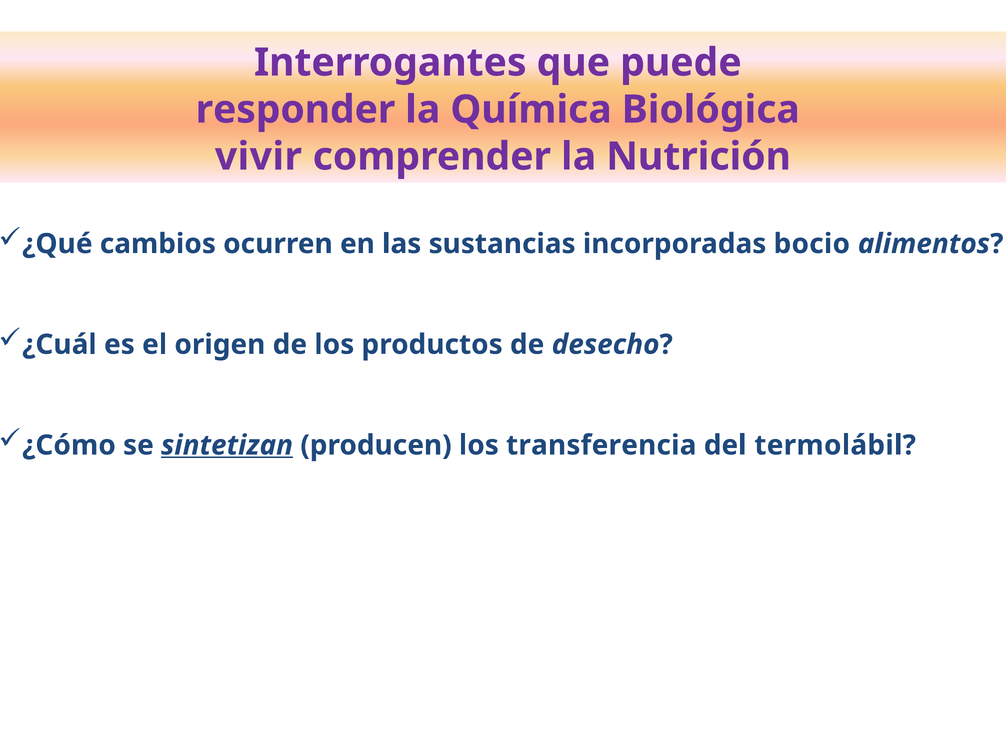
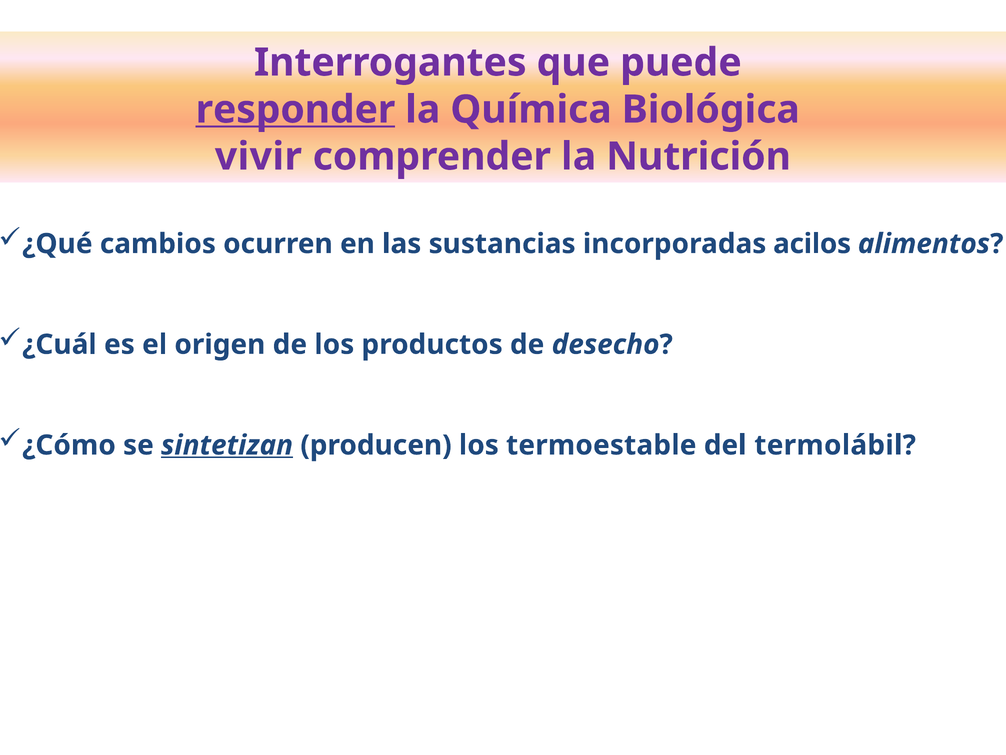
responder underline: none -> present (295, 110)
bocio: bocio -> acilos (812, 244)
transferencia: transferencia -> termoestable (601, 445)
